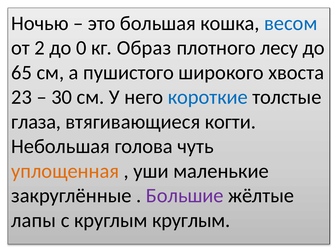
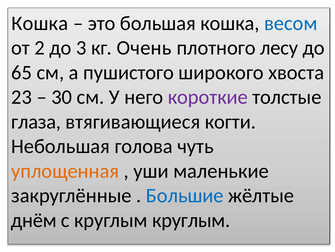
Ночью: Ночью -> Кошка (40, 23)
0: 0 -> 3 (81, 48)
Образ: Образ -> Очень (144, 48)
короткие colour: blue -> purple (208, 97)
Большие colour: purple -> blue (185, 195)
лапы: лапы -> днём (34, 220)
